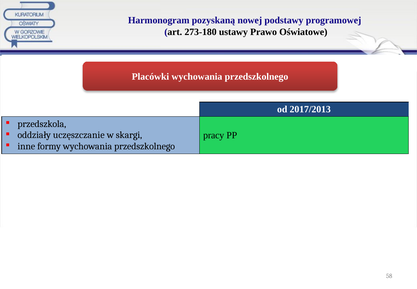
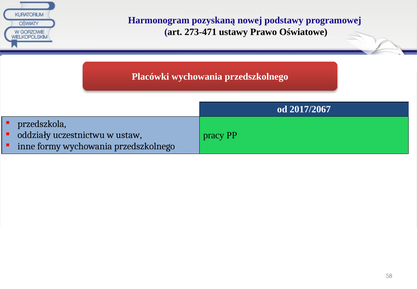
273-180: 273-180 -> 273-471 (201, 32)
2017/2013: 2017/2013 -> 2017/2067 (310, 109)
uczęszczanie: uczęszczanie -> uczestnictwu (79, 135)
skargi: skargi -> ustaw (129, 135)
